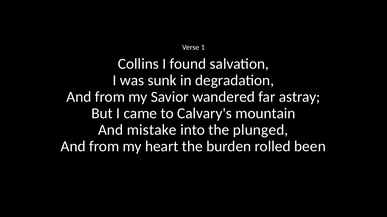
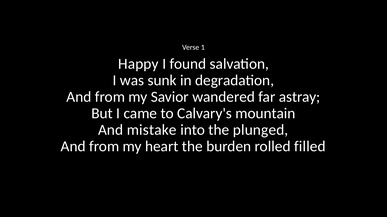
Collins: Collins -> Happy (138, 64)
been: been -> filled (310, 147)
